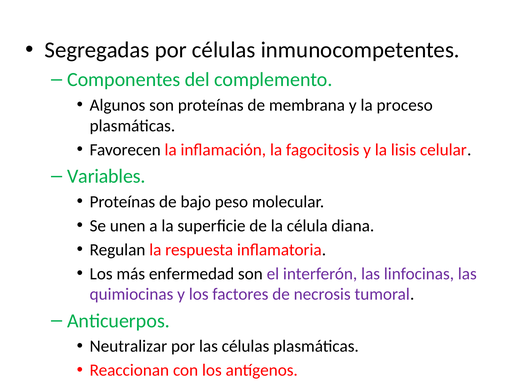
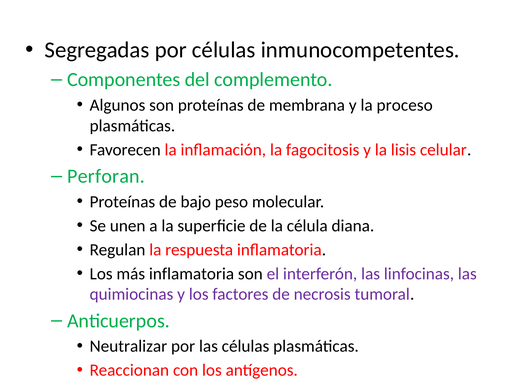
Variables: Variables -> Perforan (106, 176)
más enfermedad: enfermedad -> inflamatoria (192, 274)
